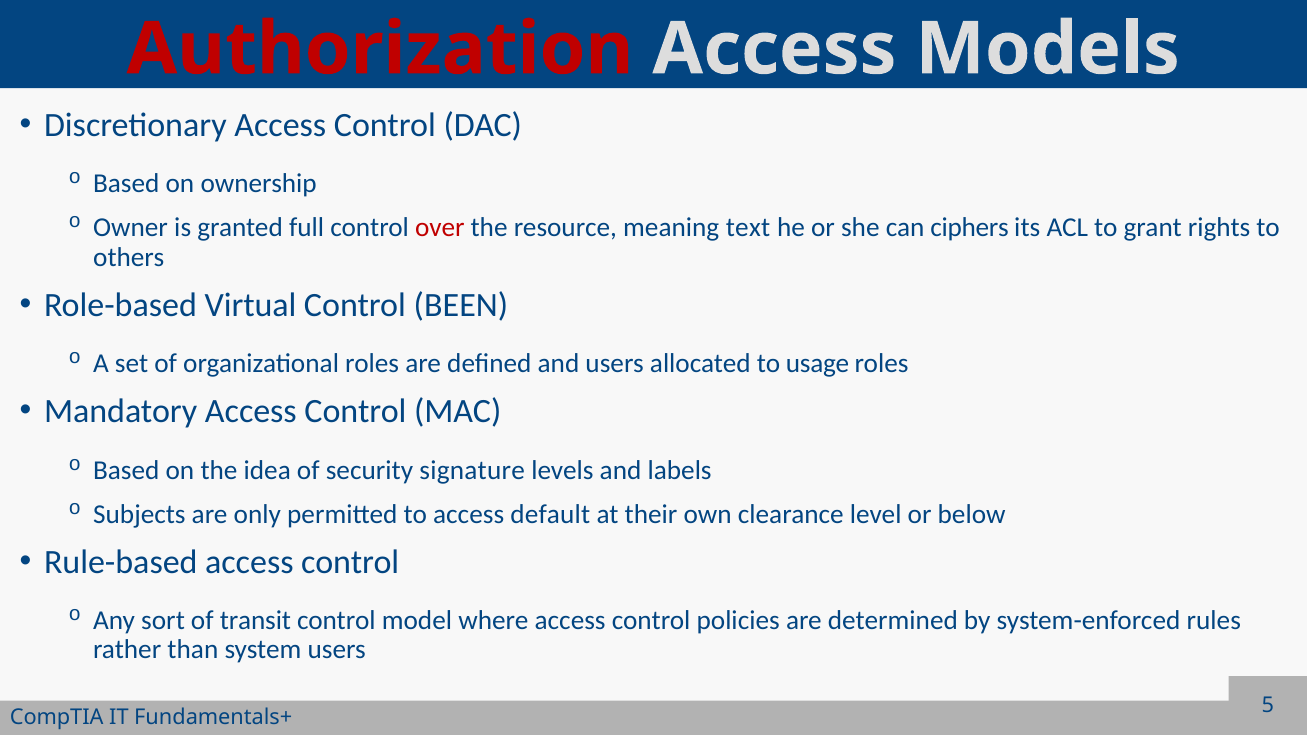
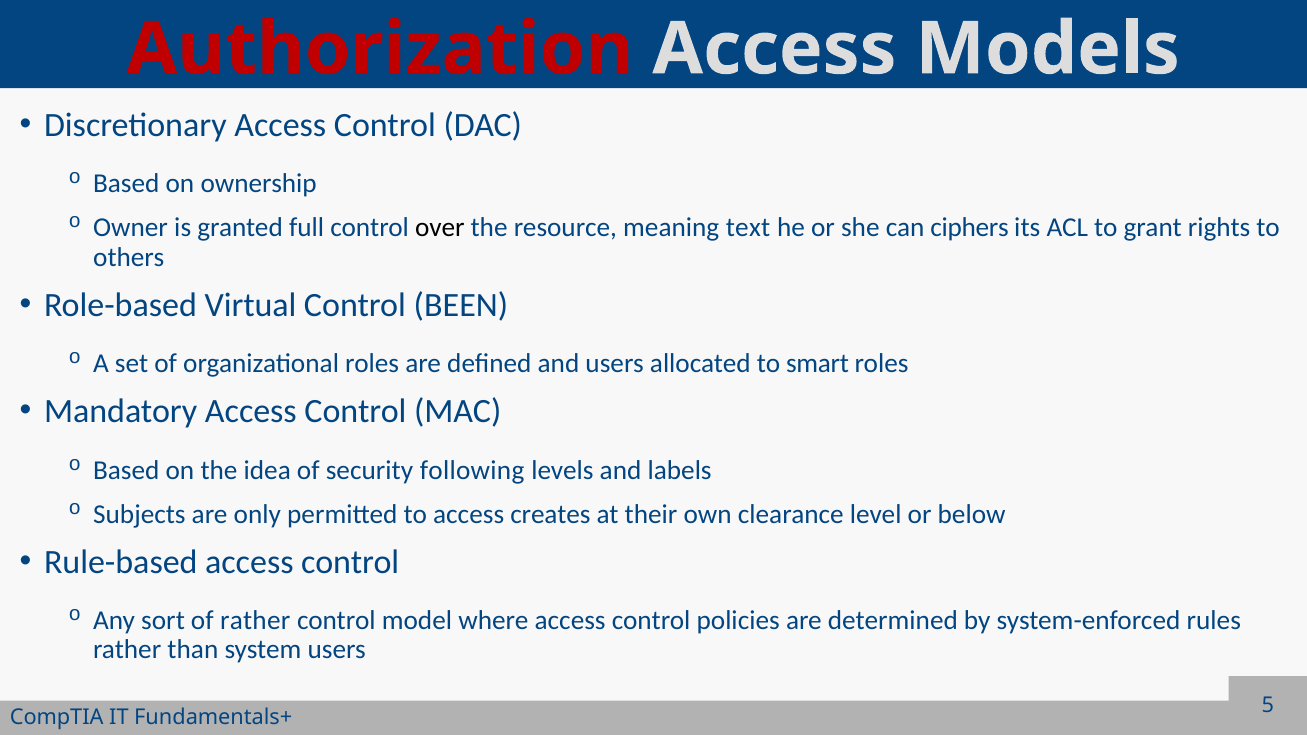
over colour: red -> black (440, 228)
usage: usage -> smart (817, 364)
signature: signature -> following (472, 470)
default: default -> creates (550, 514)
of transit: transit -> rather (255, 621)
